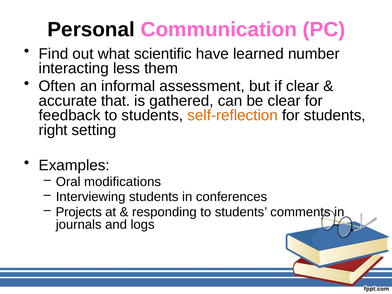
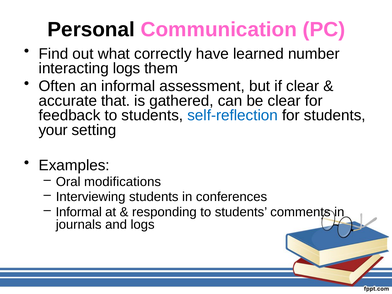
scientific: scientific -> correctly (163, 54)
interacting less: less -> logs (127, 68)
self-reflection colour: orange -> blue (233, 115)
right: right -> your (53, 130)
Projects: Projects -> Informal (79, 212)
